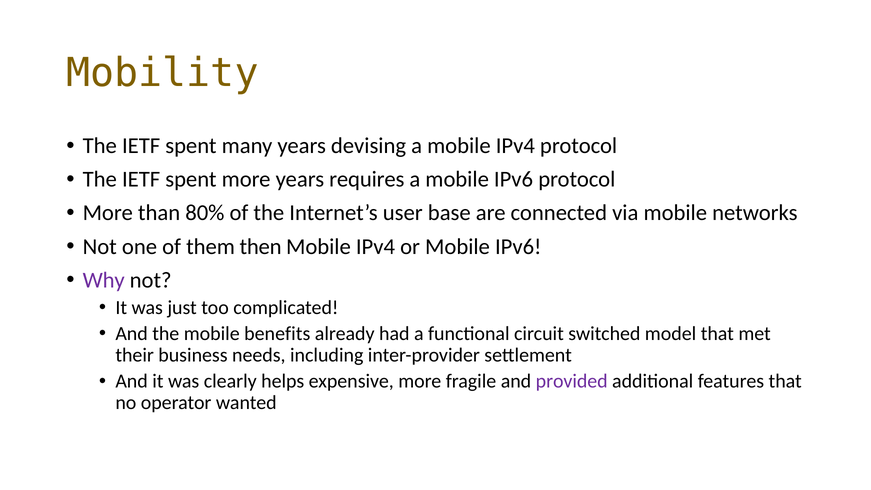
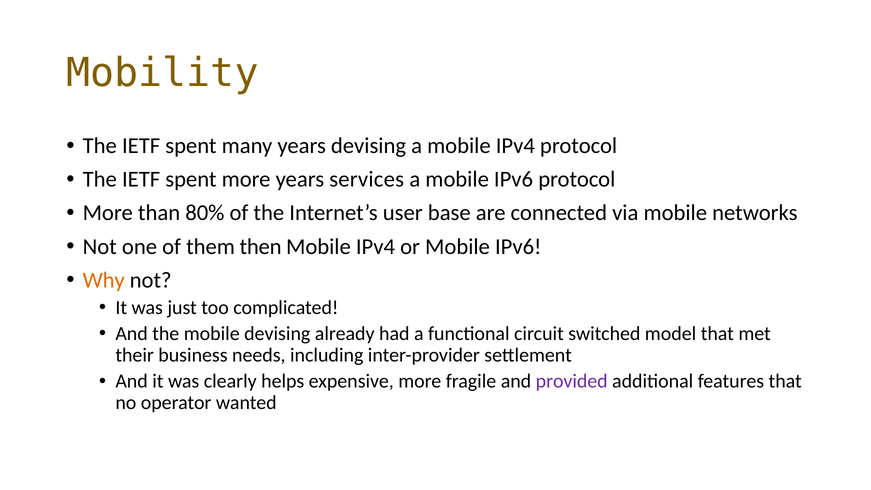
requires: requires -> services (367, 179)
Why colour: purple -> orange (104, 280)
mobile benefits: benefits -> devising (277, 334)
